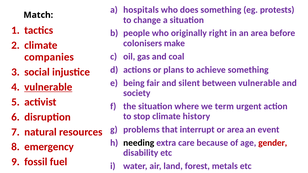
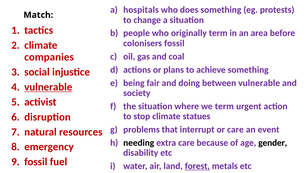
originally right: right -> term (218, 33)
colonisers make: make -> fossil (174, 43)
silent: silent -> doing (189, 83)
history: history -> statues (196, 116)
or area: area -> care (235, 130)
gender colour: red -> black (273, 143)
forest underline: none -> present (197, 166)
